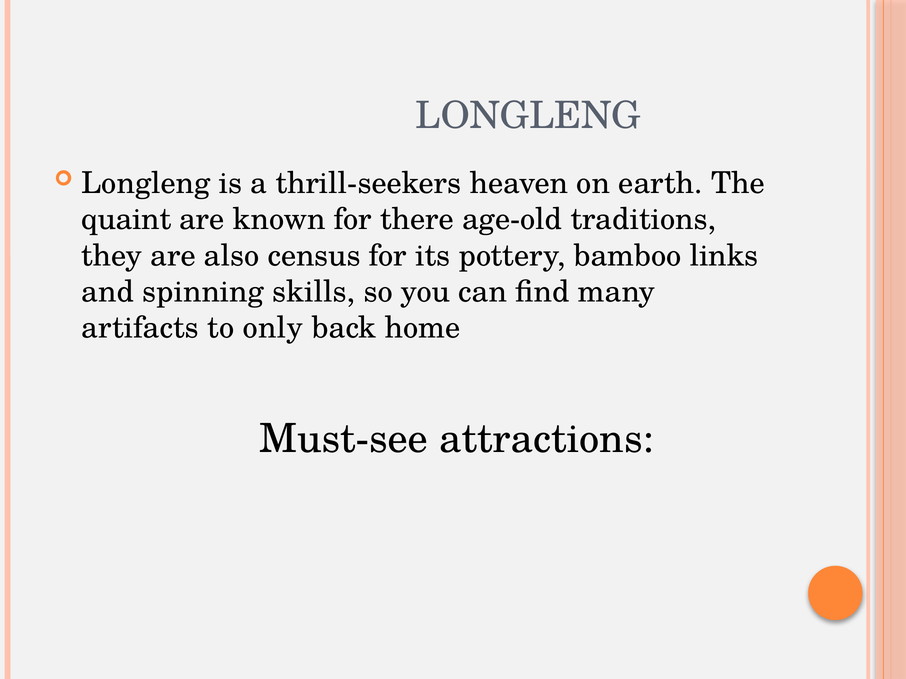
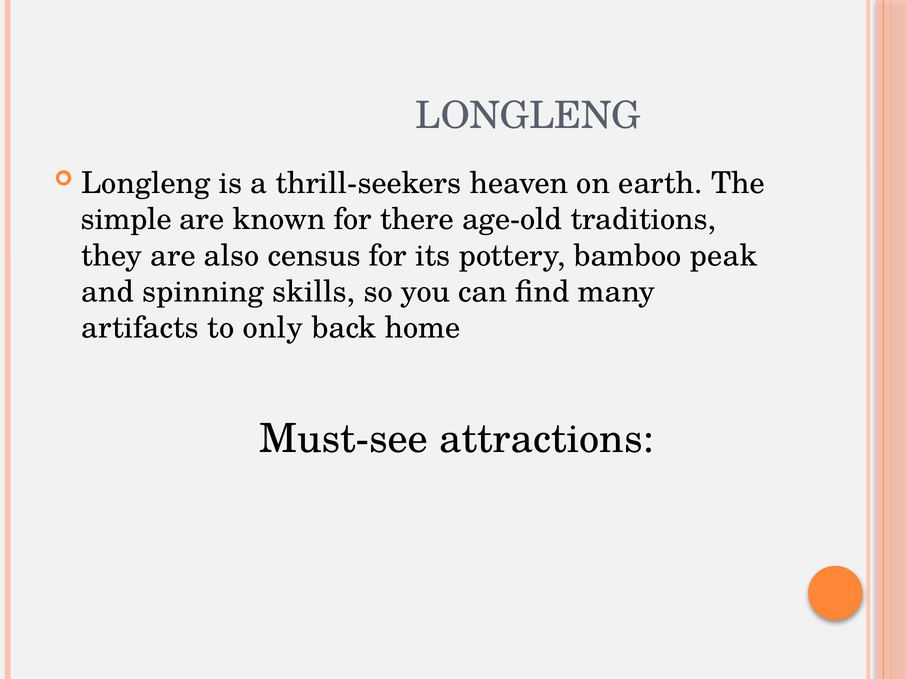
quaint: quaint -> simple (126, 219)
links: links -> peak (724, 256)
